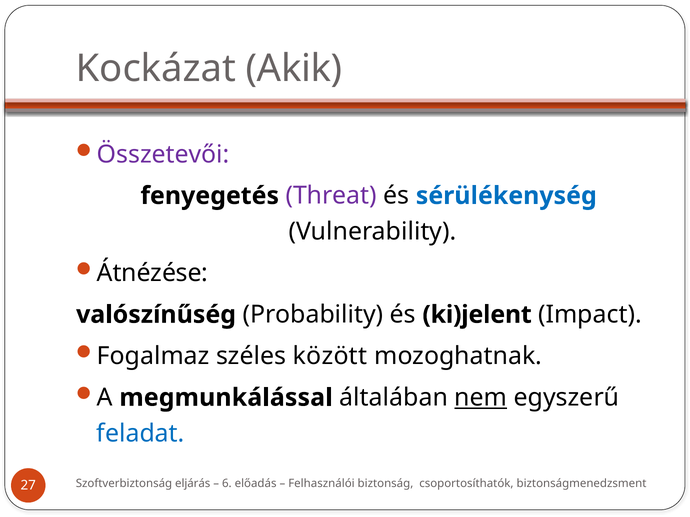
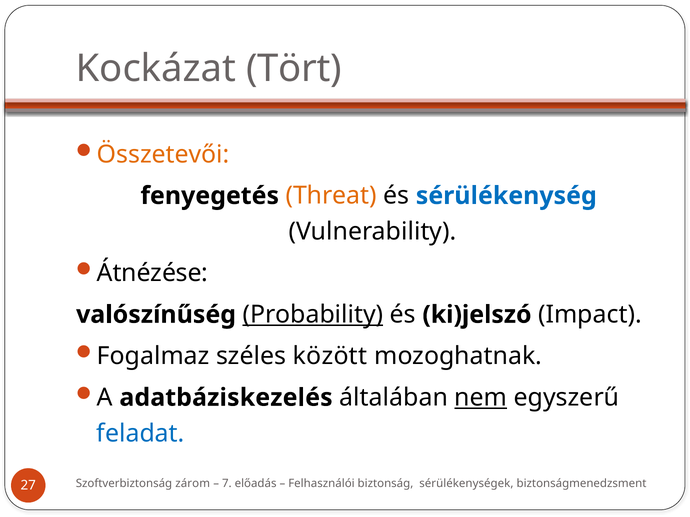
Akik: Akik -> Tört (294, 68)
Összetevői colour: purple -> orange (163, 154)
Threat colour: purple -> orange (331, 196)
Probability underline: none -> present (313, 315)
ki)jelent: ki)jelent -> ki)jelszó (477, 315)
megmunkálással: megmunkálással -> adatbáziskezelés (226, 398)
eljárás: eljárás -> zárom (193, 484)
6: 6 -> 7 (227, 484)
csoportosíthatók: csoportosíthatók -> sérülékenységek (466, 484)
